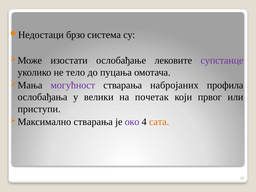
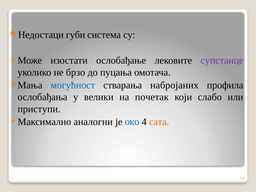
брзо: брзо -> губи (76, 35)
тело: тело -> брзо (76, 72)
могућност colour: purple -> blue (73, 85)
првог: првог -> слабо (210, 97)
стварања: стварања -> аналогни (93, 122)
око colour: purple -> blue (132, 122)
